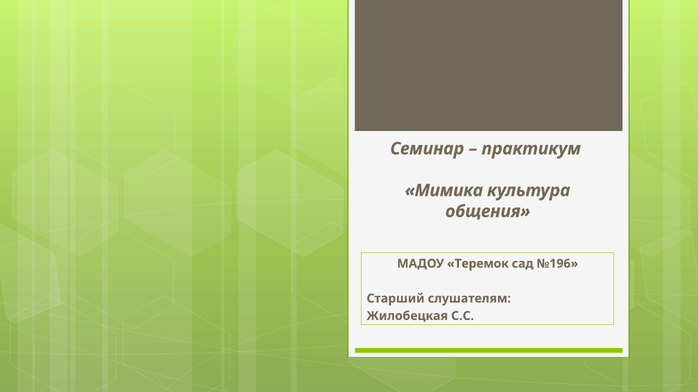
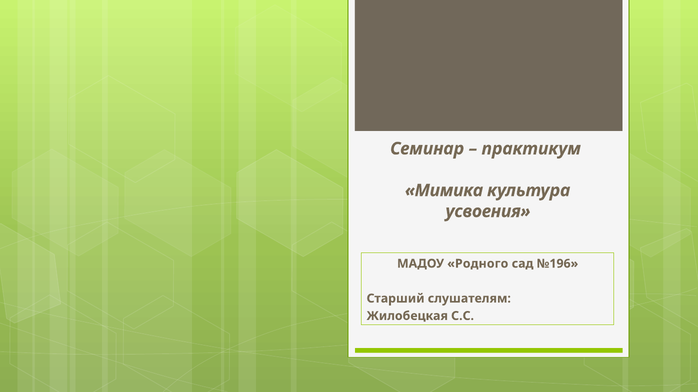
общения: общения -> усвоения (488, 212)
Теремок: Теремок -> Родного (478, 264)
